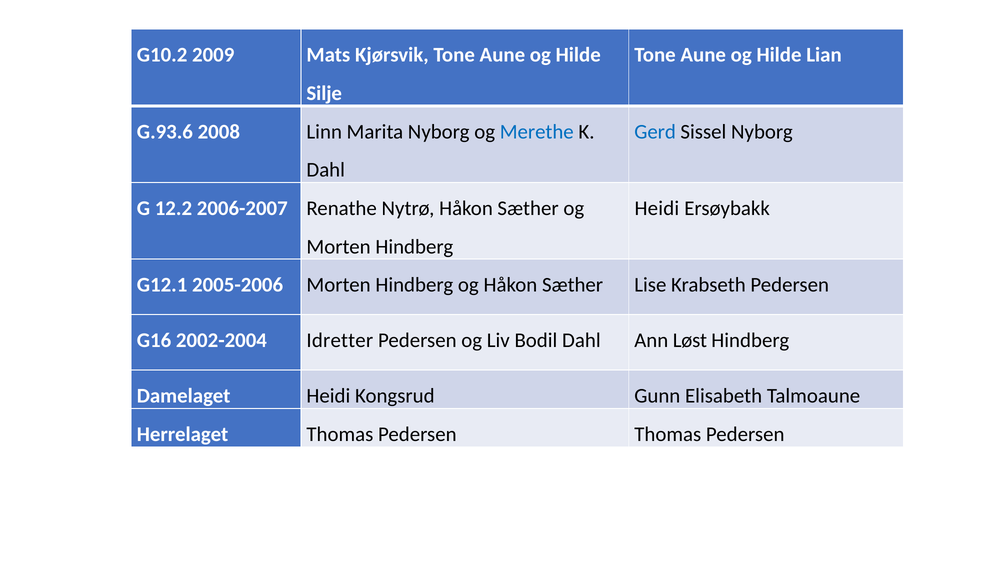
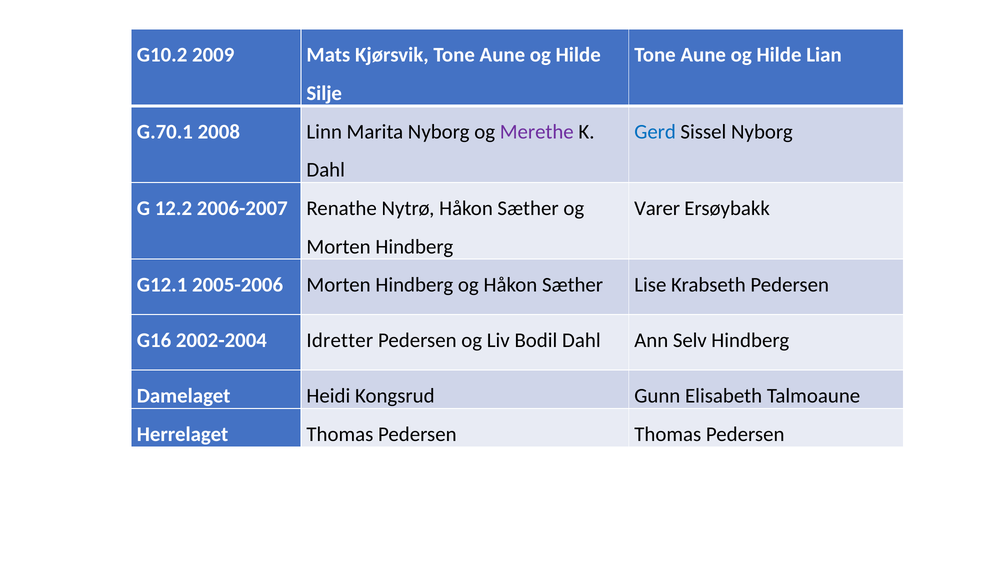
G.93.6: G.93.6 -> G.70.1 (165, 132)
Merethe colour: blue -> purple (537, 132)
Heidi: Heidi -> Varer (657, 208)
Løst: Løst -> Selv (690, 340)
